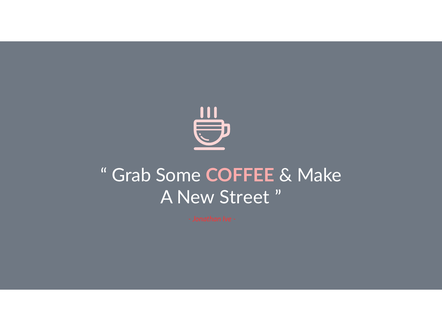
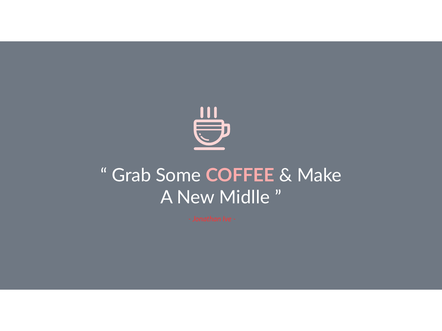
Street: Street -> Midlle (244, 198)
